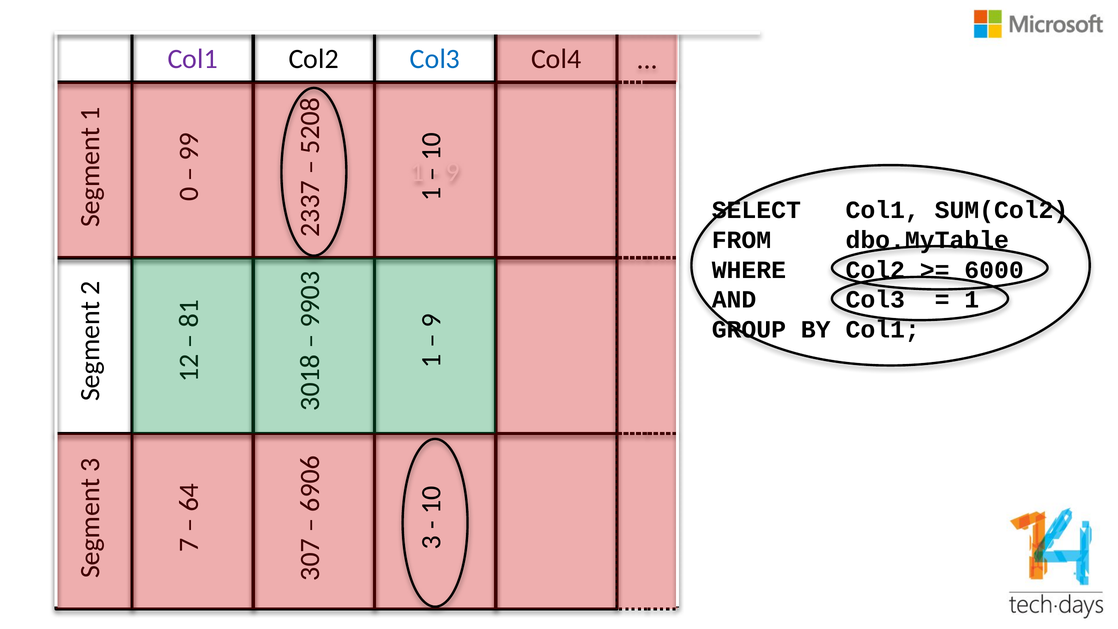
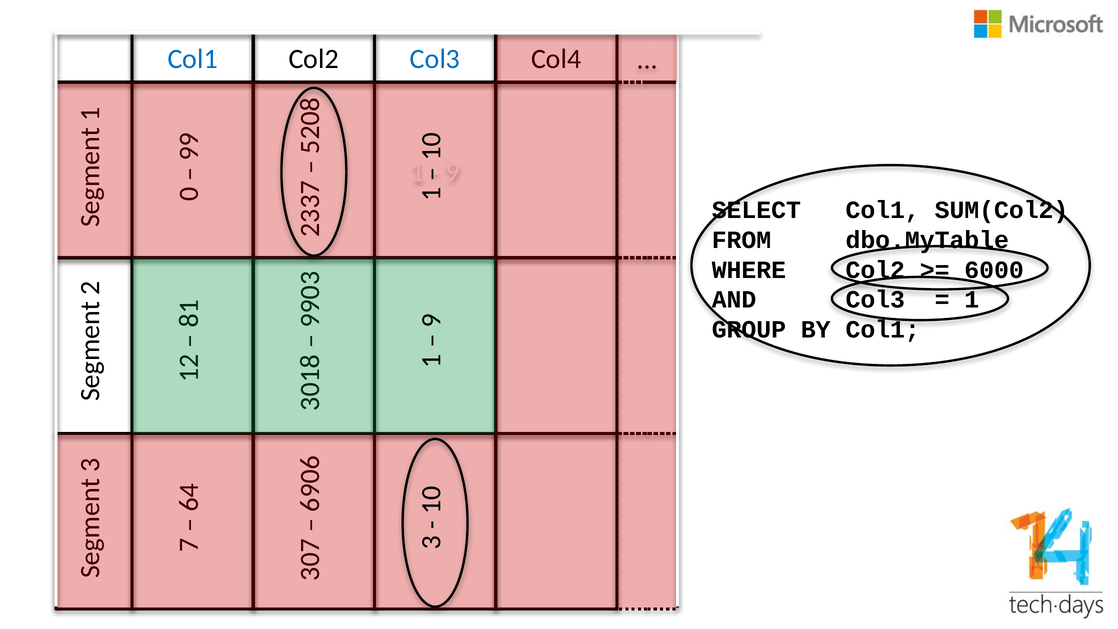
Col1 colour: purple -> blue (193, 59)
